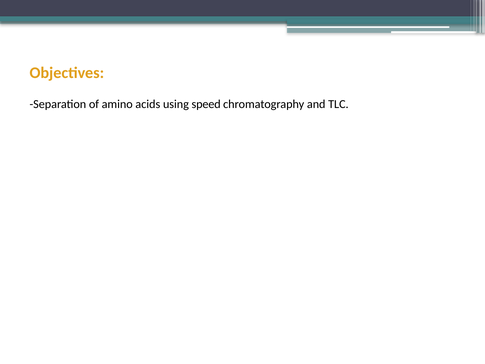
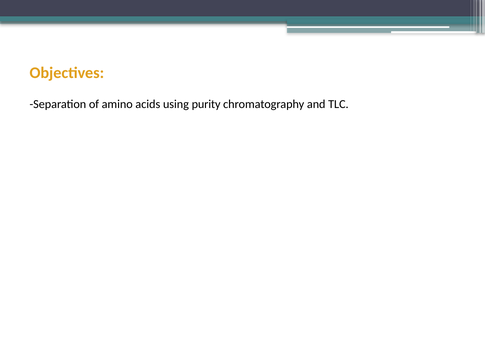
speed: speed -> purity (206, 104)
